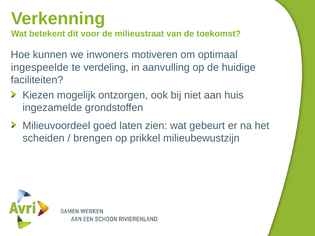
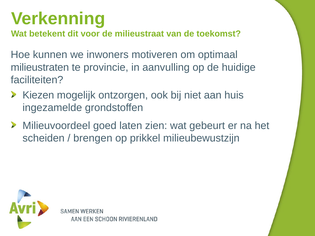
ingespeelde: ingespeelde -> milieustraten (40, 67)
verdeling: verdeling -> provincie (106, 67)
